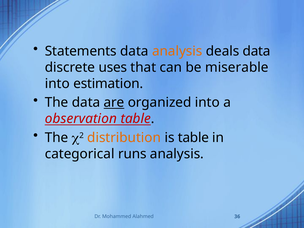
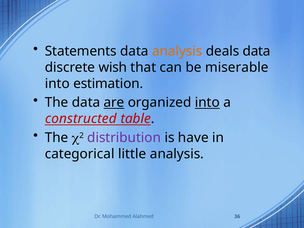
uses: uses -> wish (113, 67)
into underline: none -> present (207, 102)
observation: observation -> constructed (81, 119)
distribution colour: orange -> purple (124, 138)
is table: table -> have (193, 138)
runs: runs -> little (132, 154)
